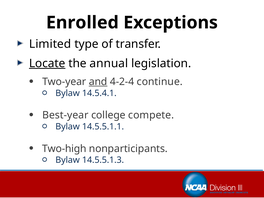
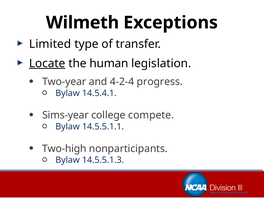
Enrolled: Enrolled -> Wilmeth (82, 23)
annual: annual -> human (109, 63)
and underline: present -> none (98, 82)
continue: continue -> progress (160, 82)
Best-year: Best-year -> Sims-year (65, 115)
